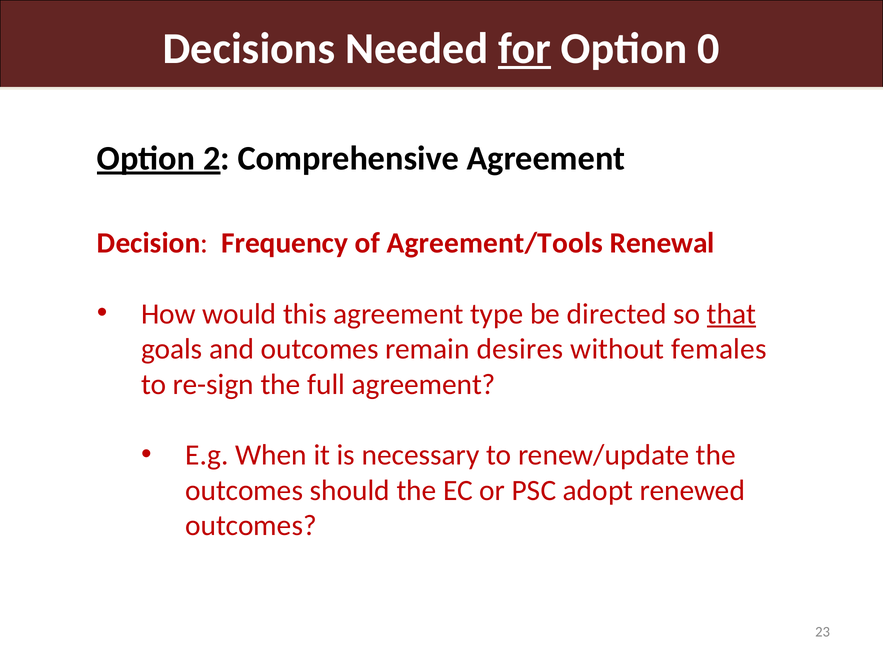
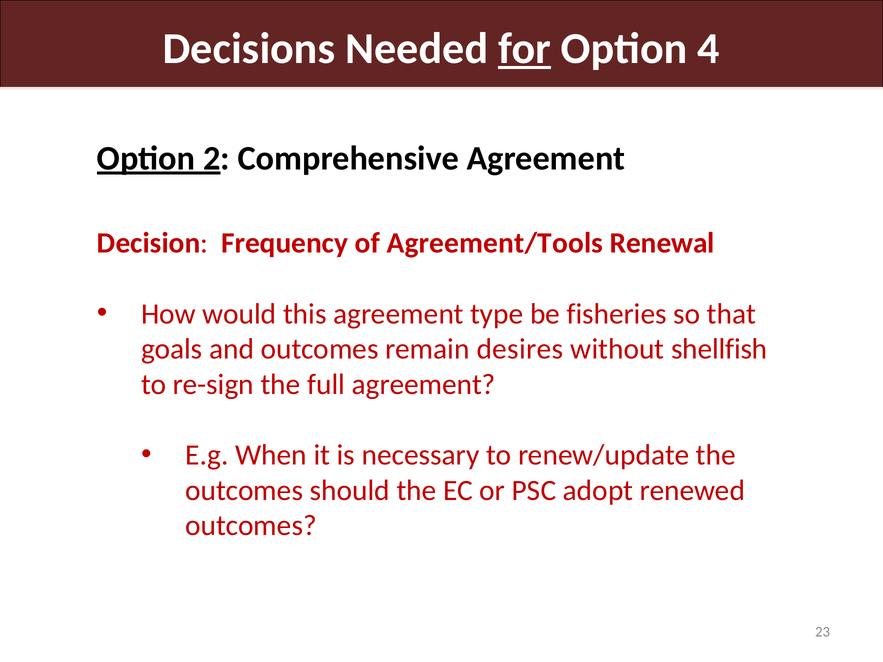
0: 0 -> 4 (708, 49)
directed: directed -> fisheries (617, 314)
that underline: present -> none (731, 314)
females: females -> shellfish (719, 349)
